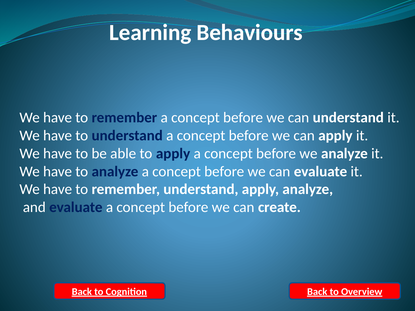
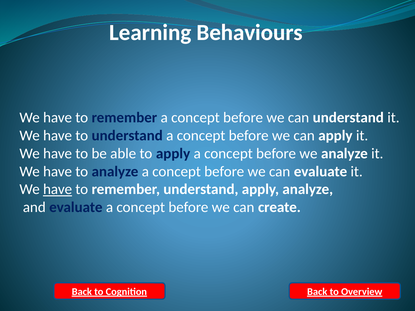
have underline: none -> present (58, 190)
